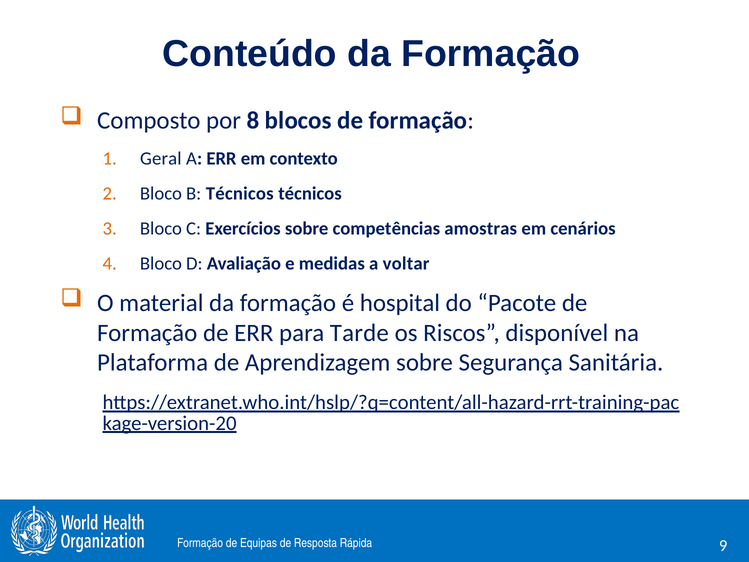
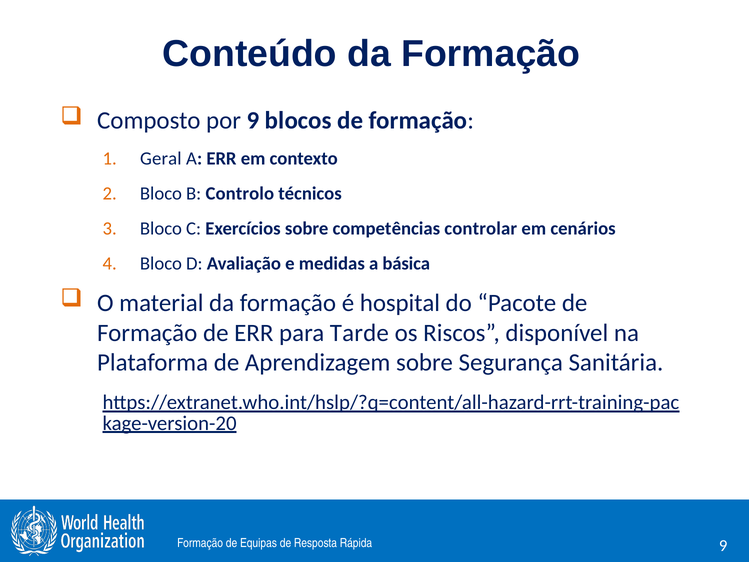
por 8: 8 -> 9 (253, 120)
B Técnicos: Técnicos -> Controlo (240, 194)
amostras: amostras -> controlar (481, 229)
voltar: voltar -> básica (406, 263)
